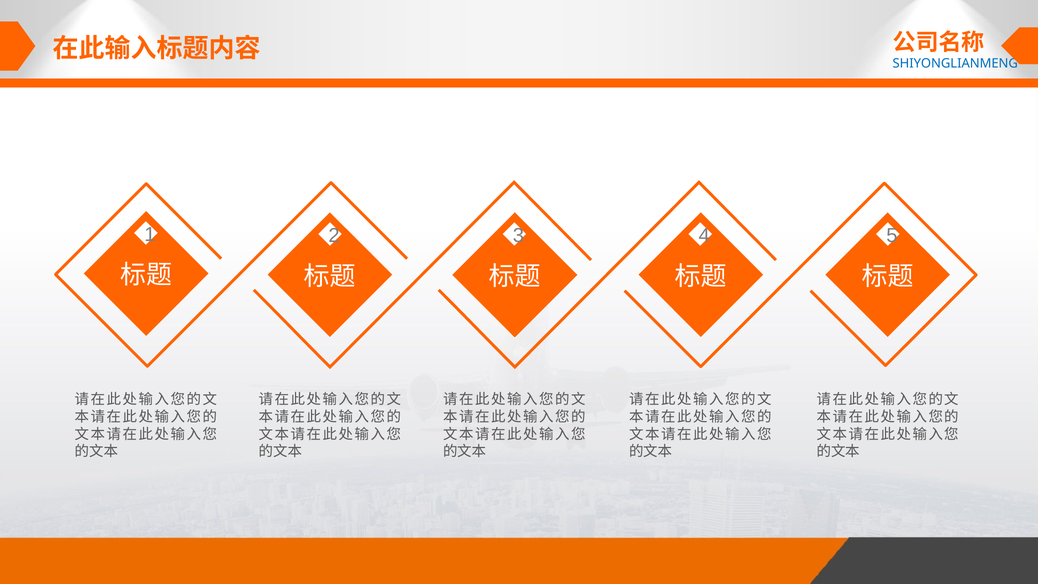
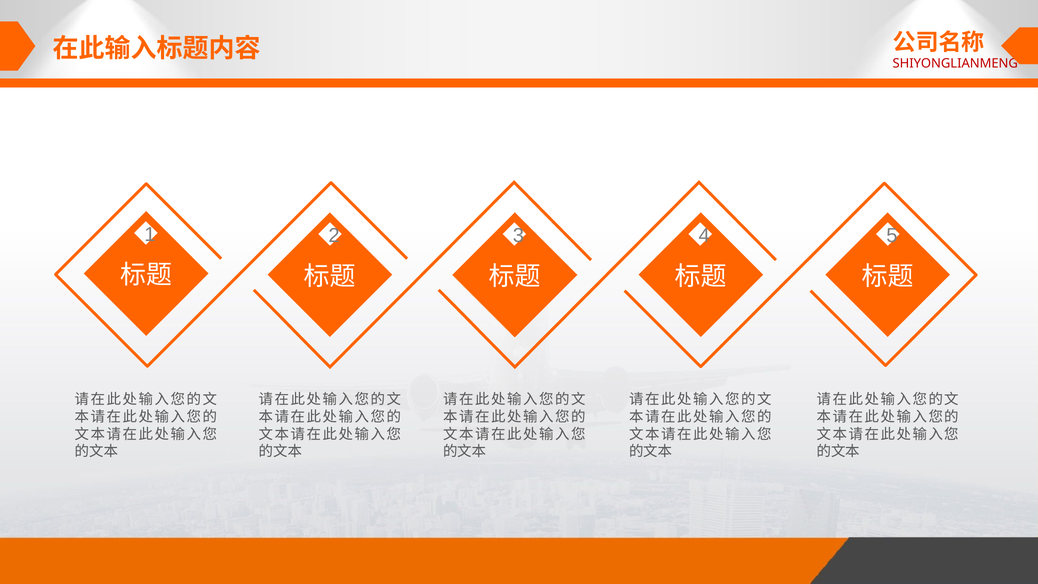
SHIYONGLIANMENG colour: blue -> red (955, 64)
